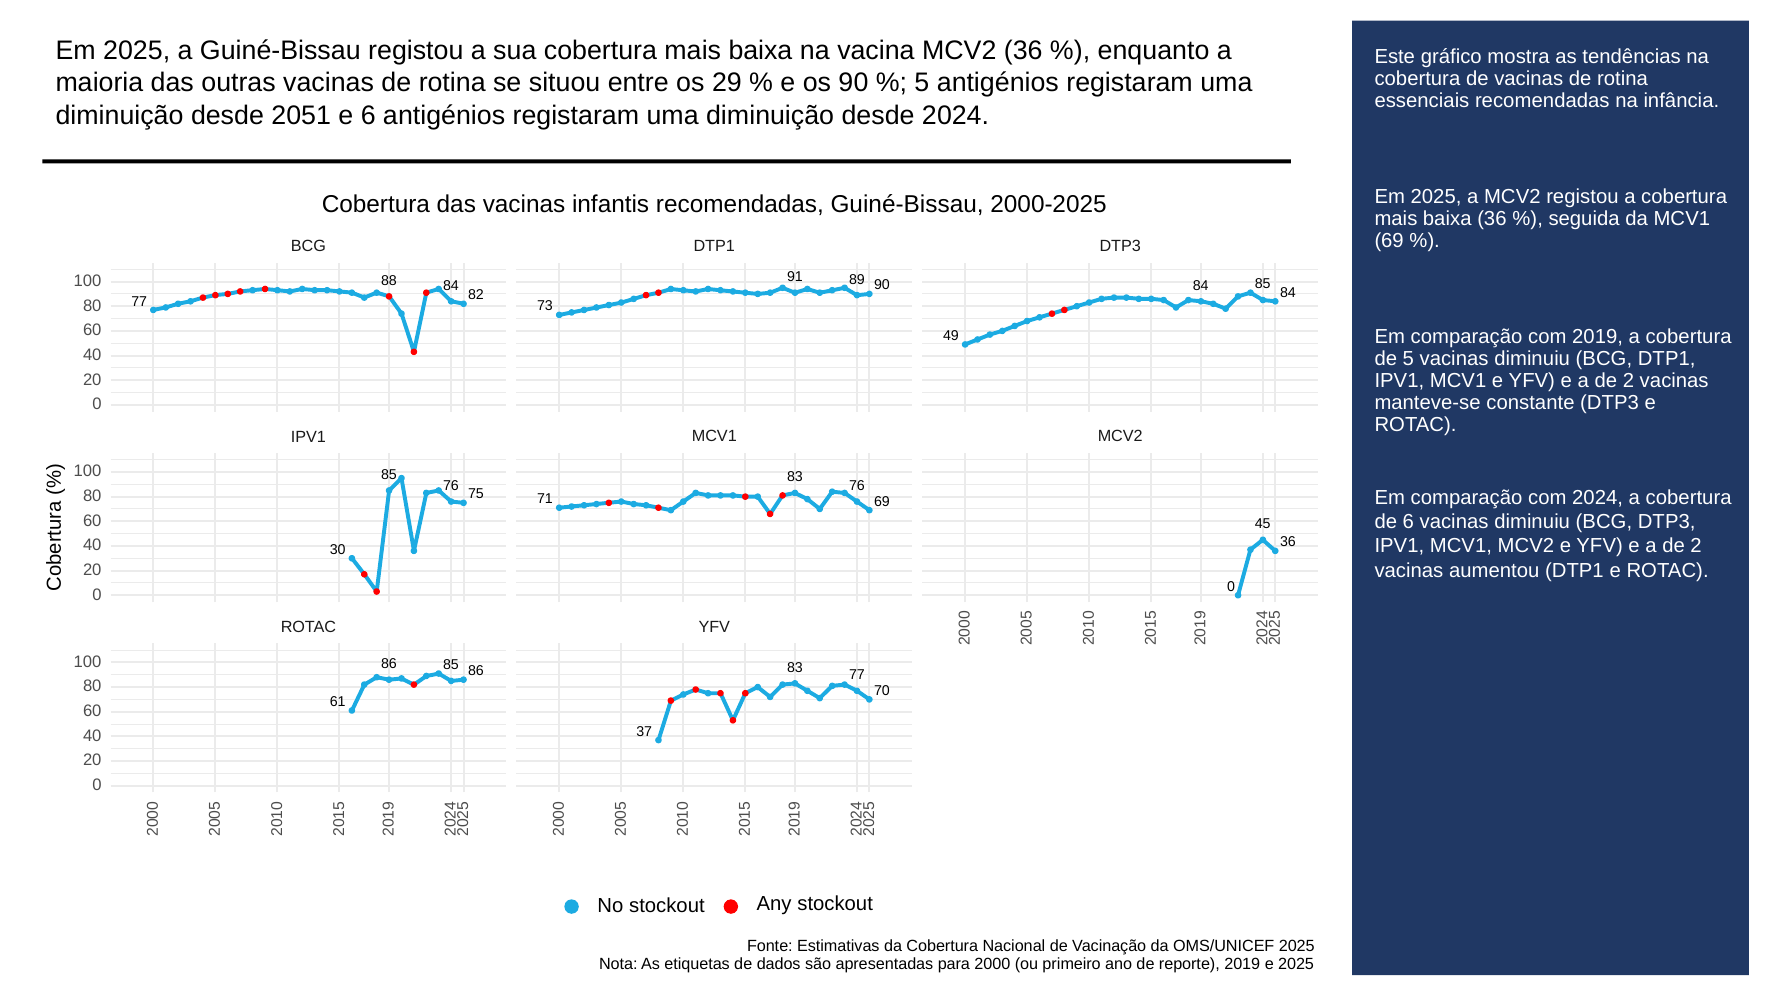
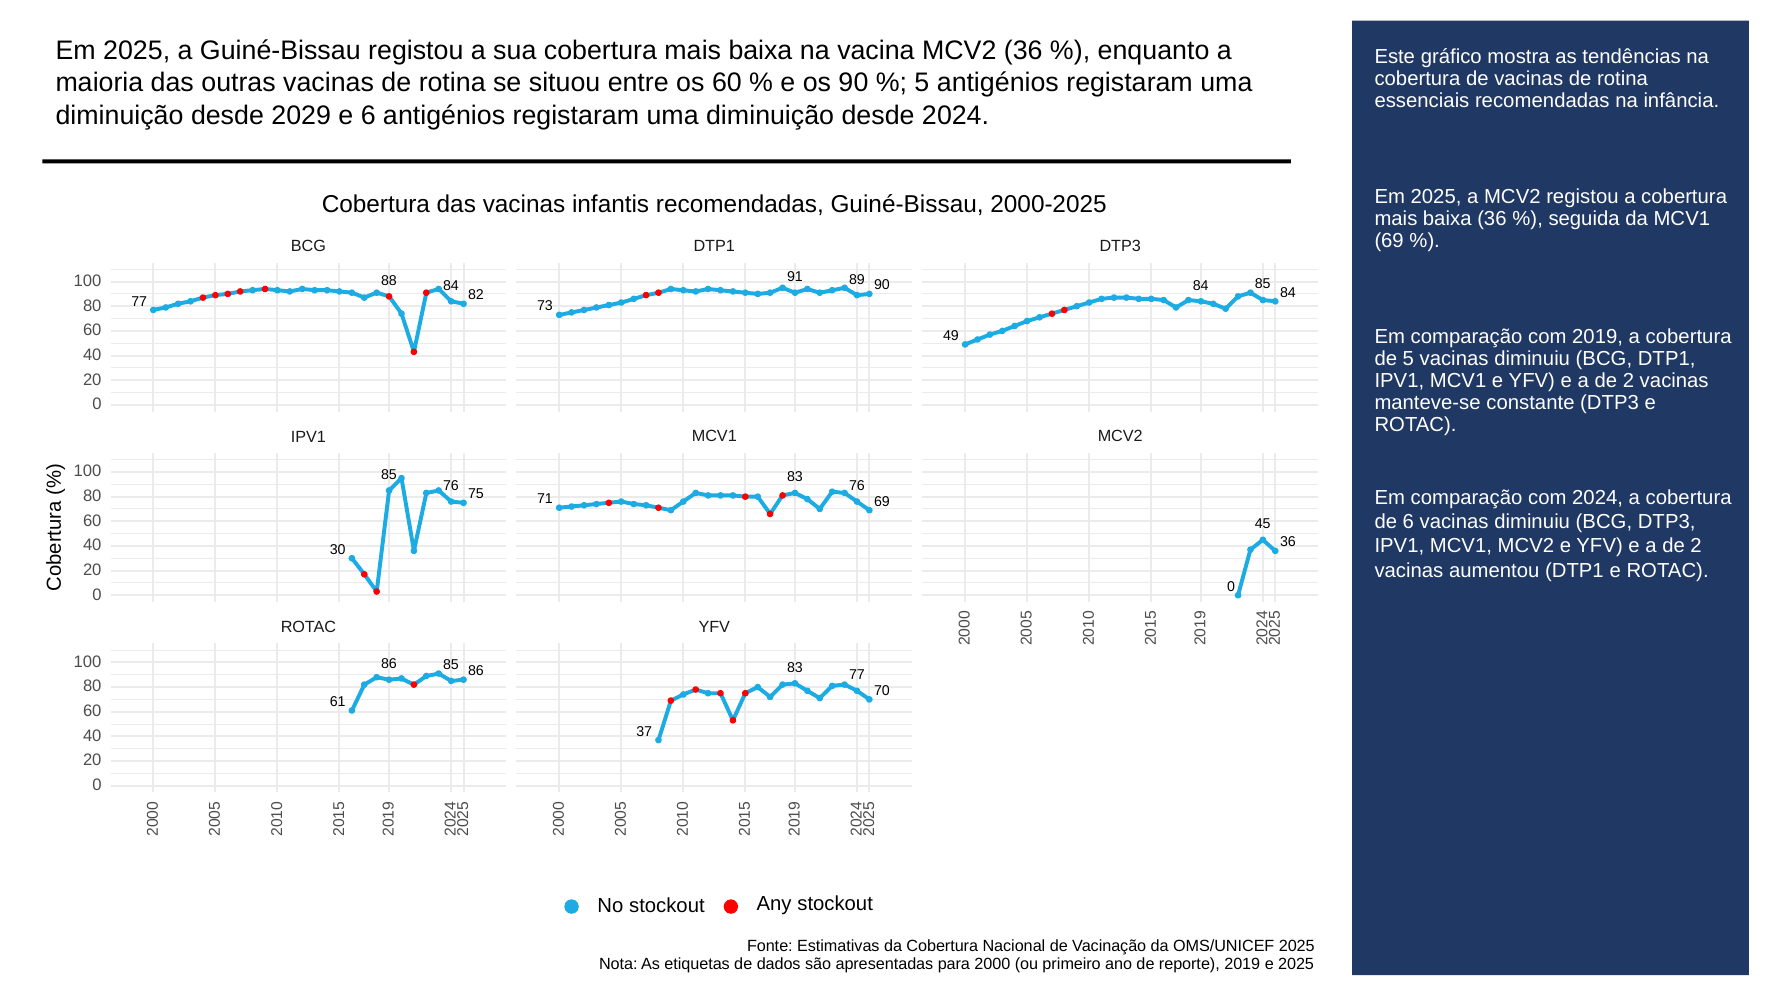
os 29: 29 -> 60 (727, 83)
2051: 2051 -> 2029 (301, 115)
